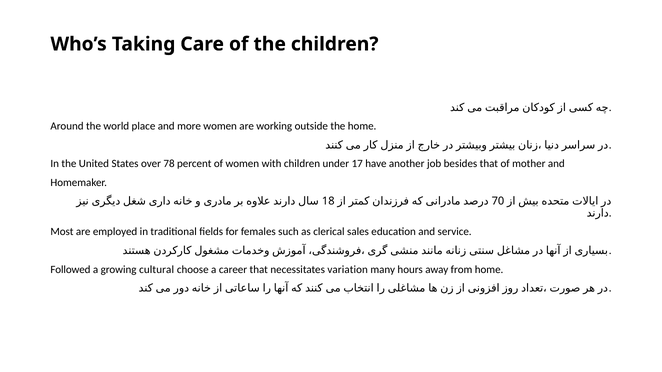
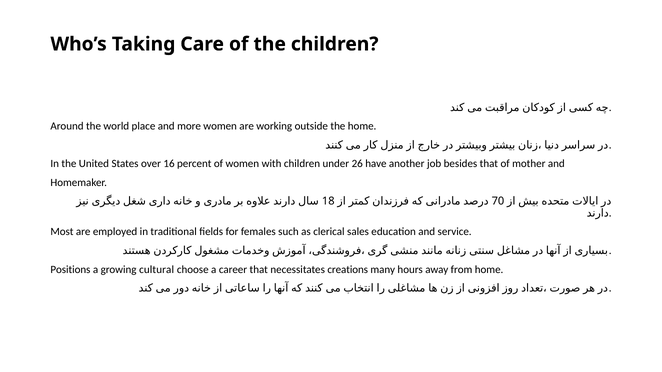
78: 78 -> 16 (169, 164)
17: 17 -> 26 (357, 164)
Followed: Followed -> Positions (70, 270)
variation: variation -> creations (348, 270)
